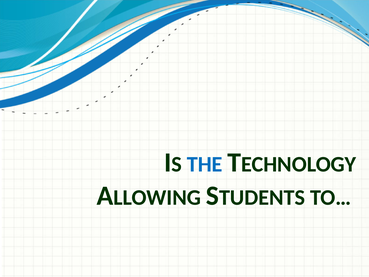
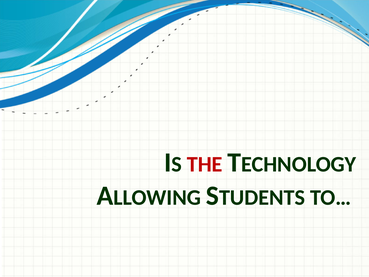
THE colour: blue -> red (205, 164)
